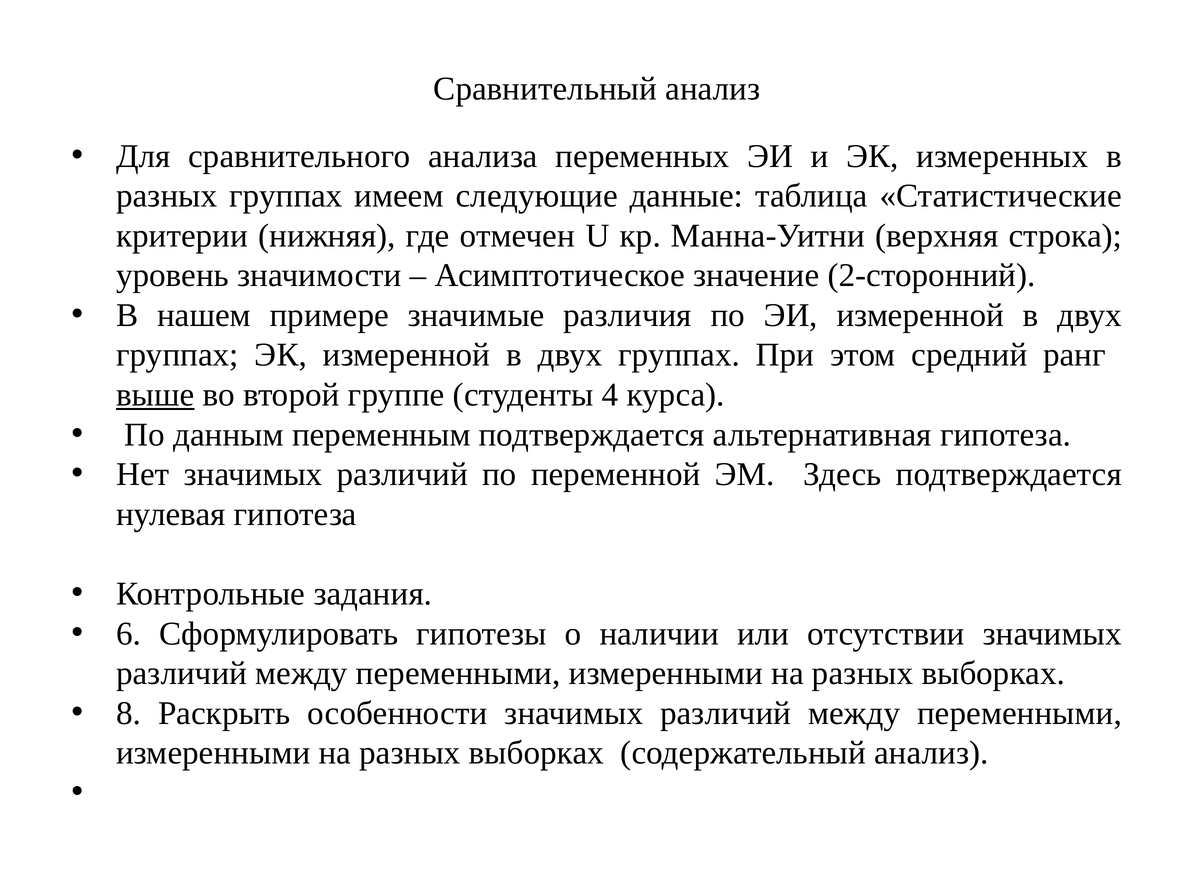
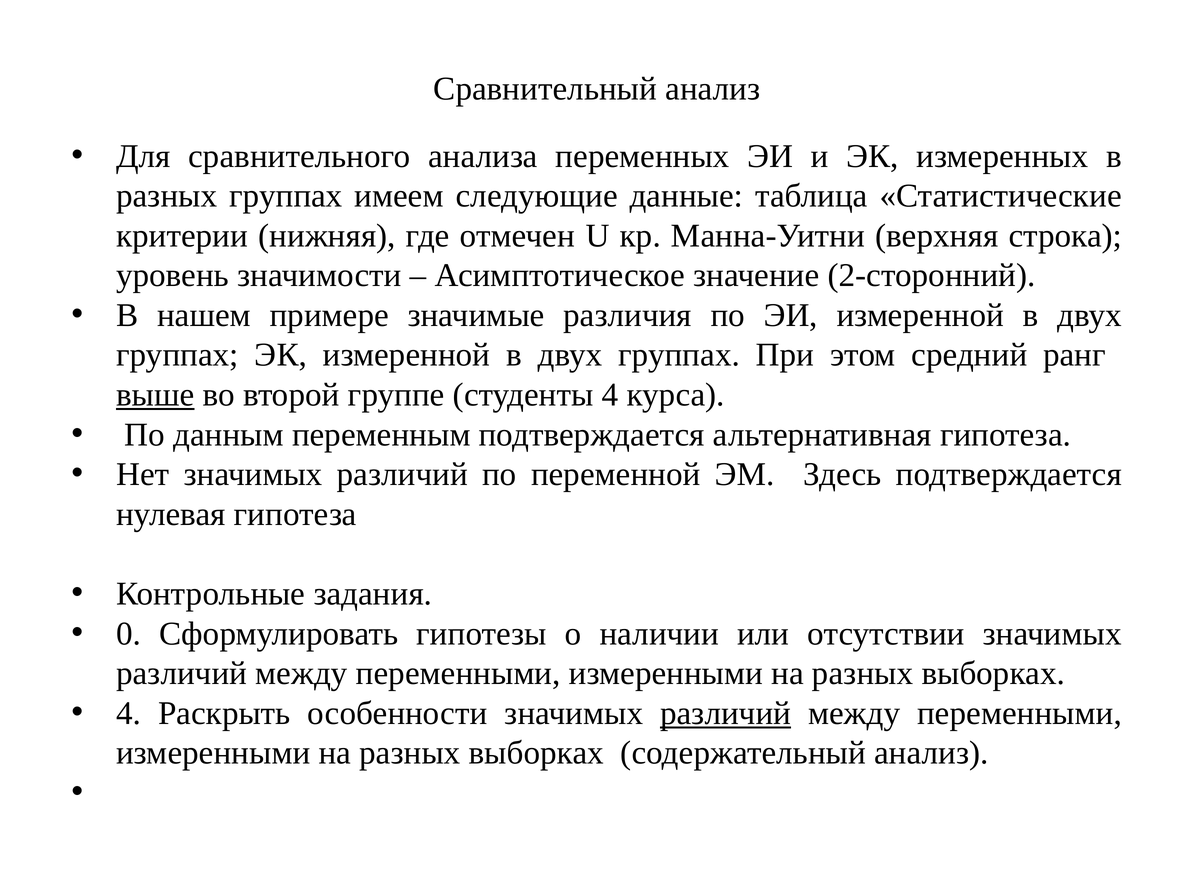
6: 6 -> 0 (129, 634)
8: 8 -> 4 (129, 714)
различий underline: none -> present (726, 714)
